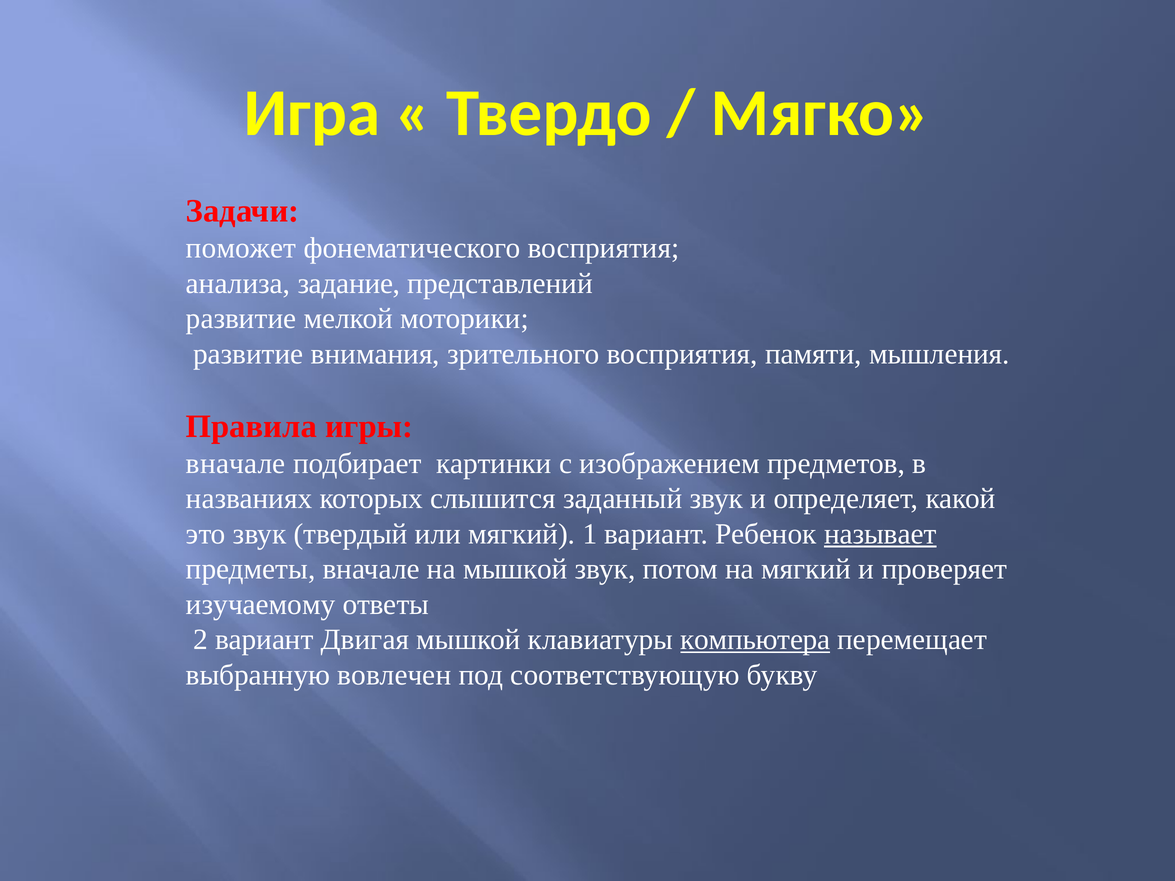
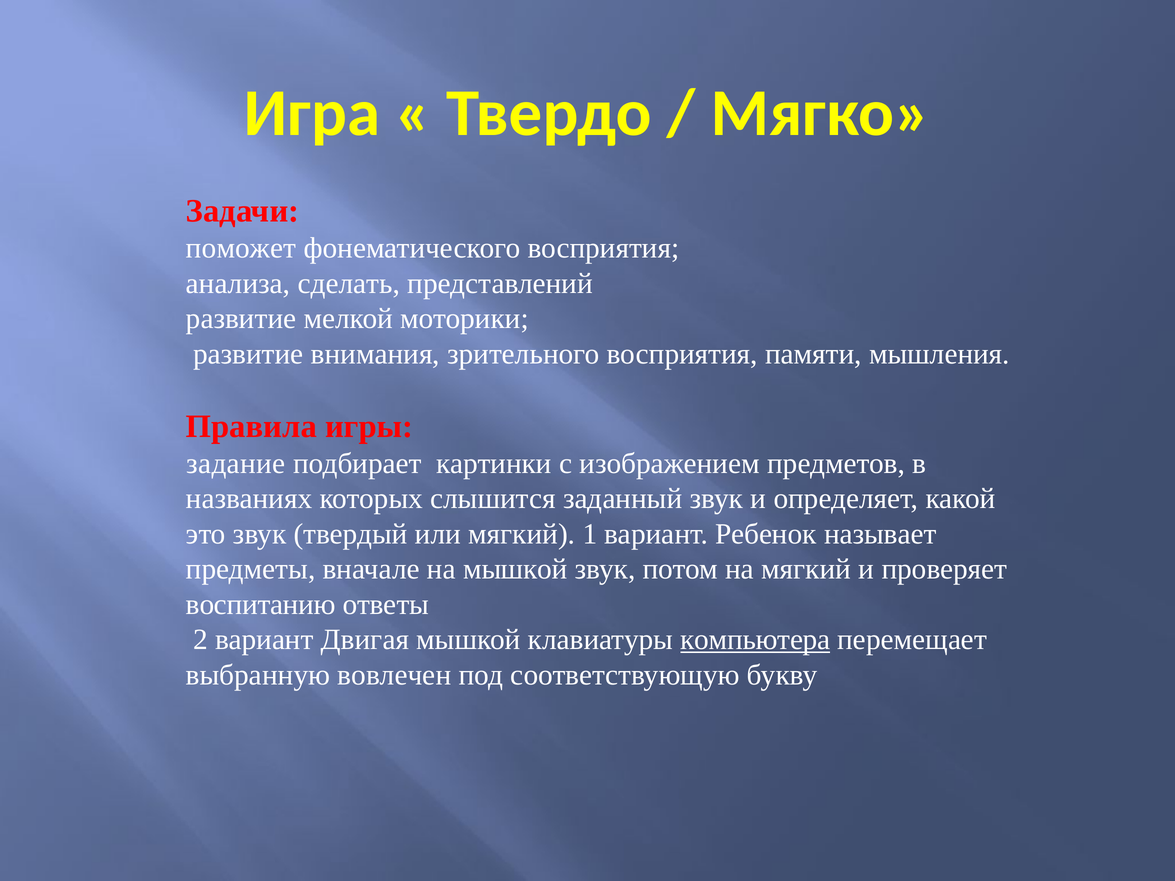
задание: задание -> сделать (349, 283)
вначале: вначале -> задание (236, 464)
называет underline: present -> none (880, 534)
изучаемому: изучаемому -> воспитанию (261, 605)
